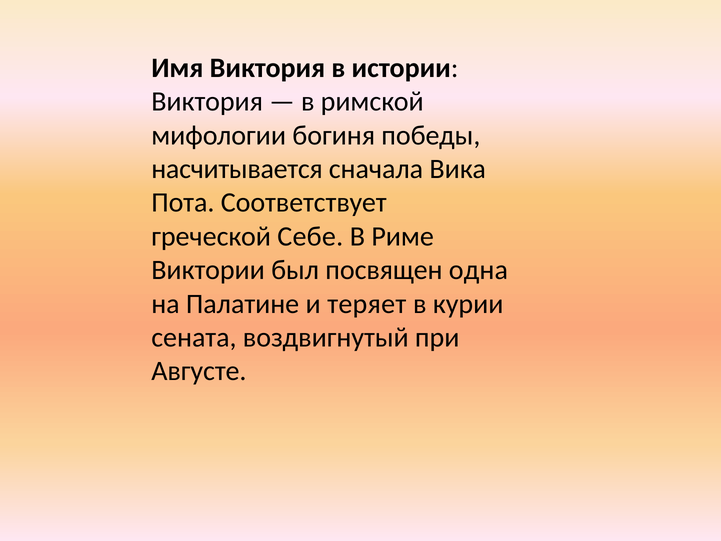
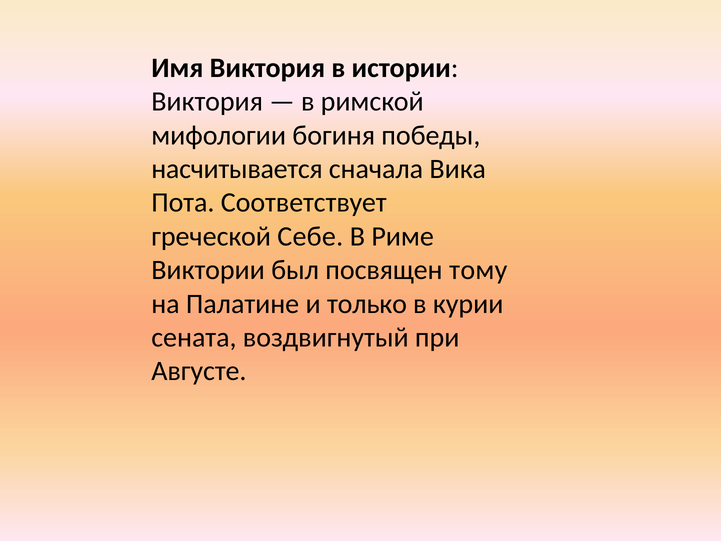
одна: одна -> тому (478, 270)
теряет: теряет -> только (367, 304)
